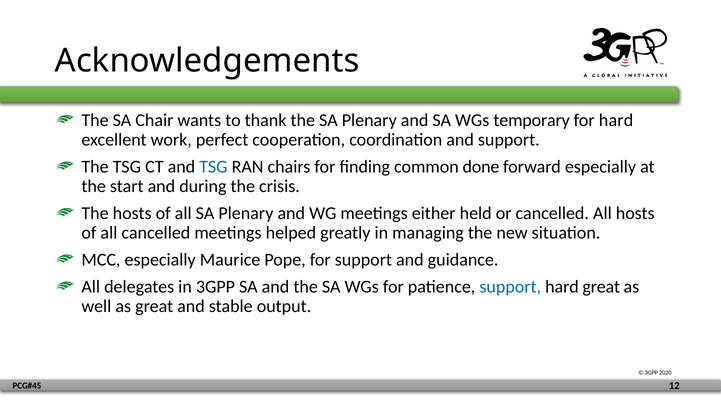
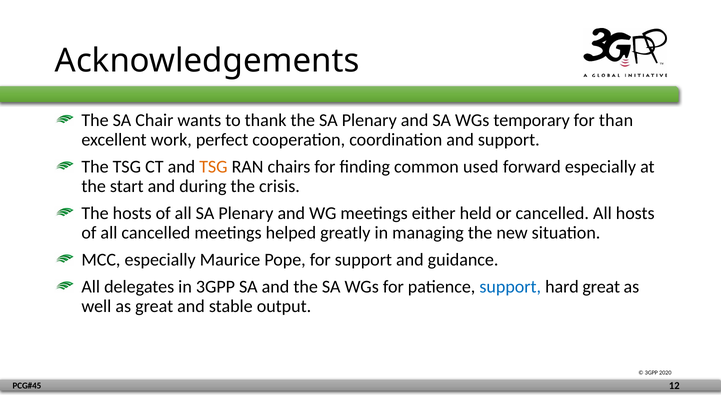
for hard: hard -> than (616, 120)
TSG colour: blue -> orange (213, 167)
done: done -> used (481, 167)
